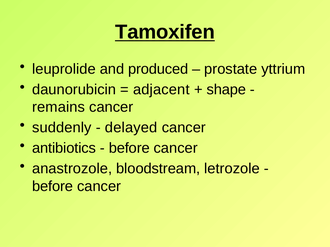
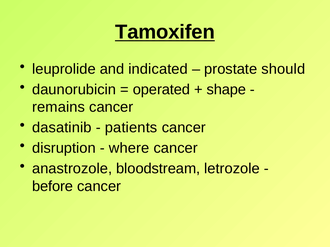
produced: produced -> indicated (158, 69)
yttrium: yttrium -> should (283, 69)
adjacent: adjacent -> operated (161, 90)
suddenly: suddenly -> dasatinib (62, 128)
delayed: delayed -> patients (131, 128)
antibiotics: antibiotics -> disruption (64, 148)
before: before -> where (129, 148)
